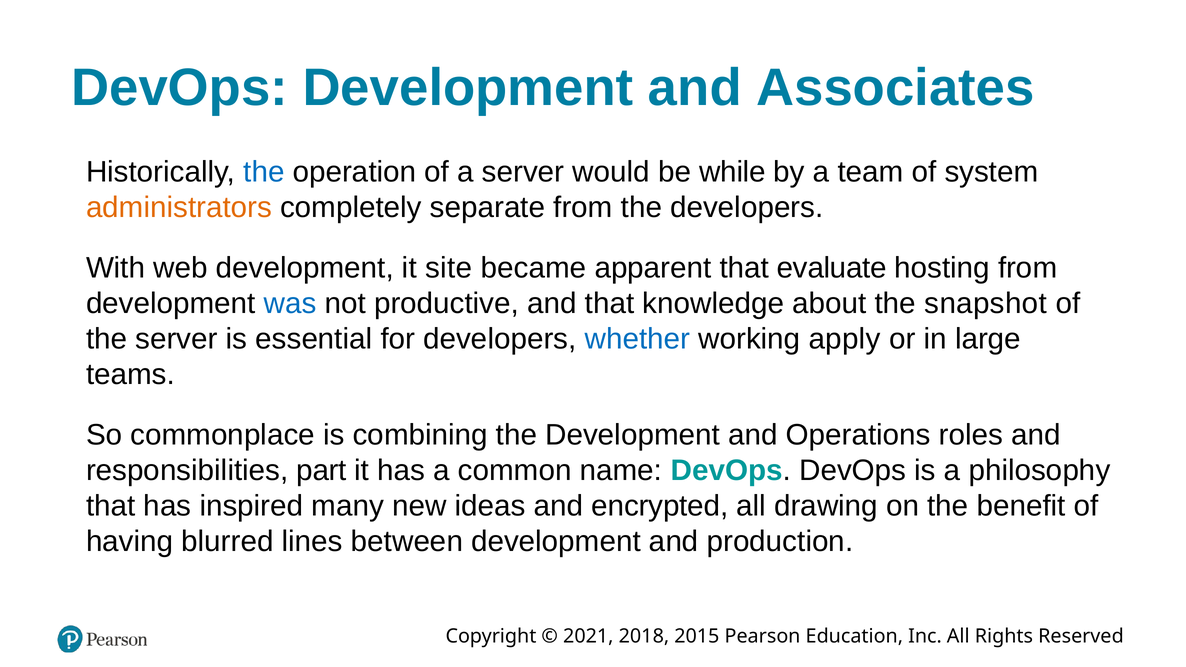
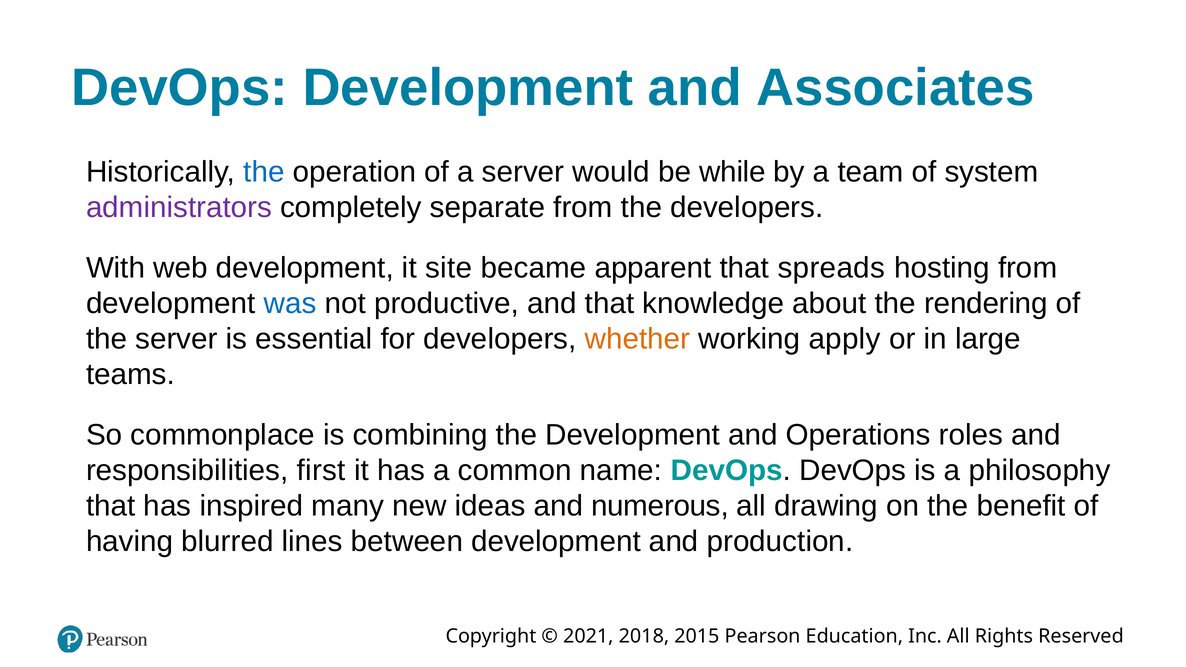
administrators colour: orange -> purple (179, 208)
evaluate: evaluate -> spreads (831, 268)
snapshot: snapshot -> rendering (986, 303)
whether colour: blue -> orange (637, 339)
part: part -> first (321, 470)
encrypted: encrypted -> numerous (660, 506)
